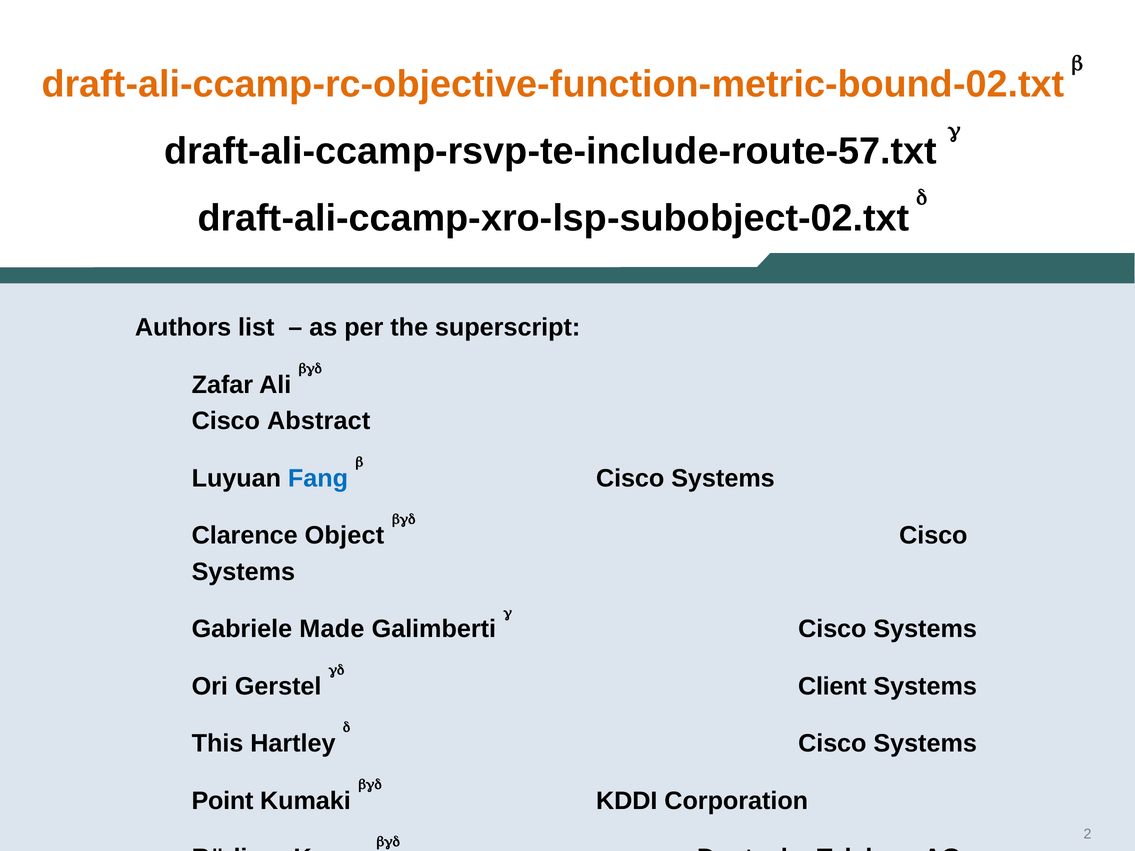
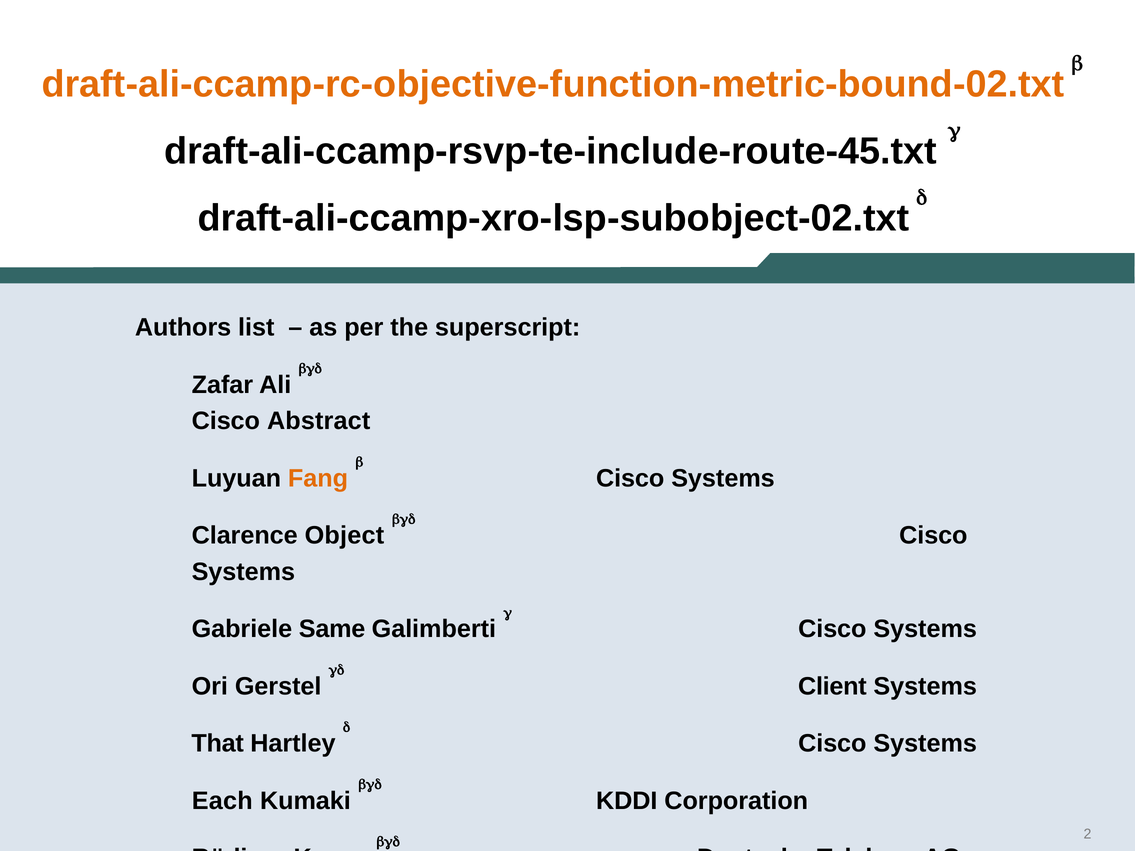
draft-ali-ccamp-rsvp-te-include-route-57.txt: draft-ali-ccamp-rsvp-te-include-route-57.txt -> draft-ali-ccamp-rsvp-te-include-route-45.txt (551, 151)
Fang colour: blue -> orange (318, 479)
Made: Made -> Same (332, 629)
This: This -> That (218, 744)
Point: Point -> Each (222, 801)
